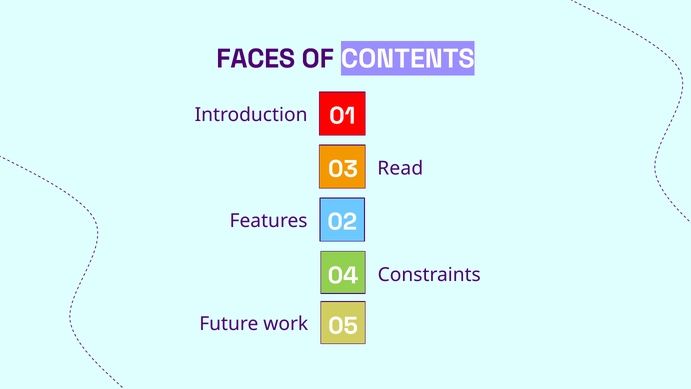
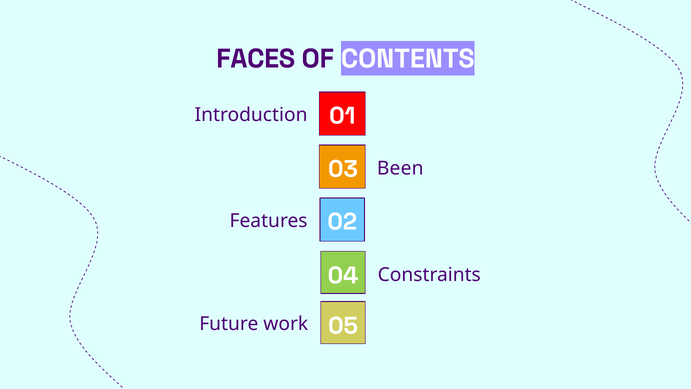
Read: Read -> Been (400, 168)
